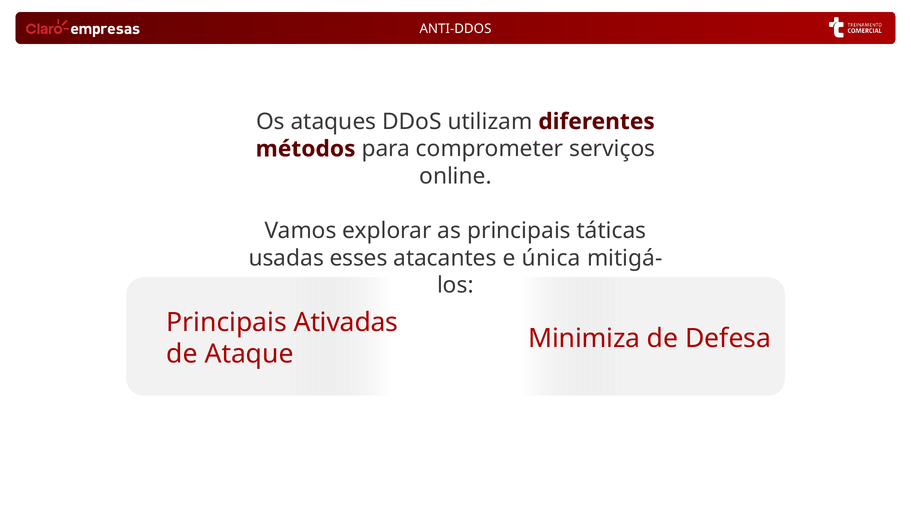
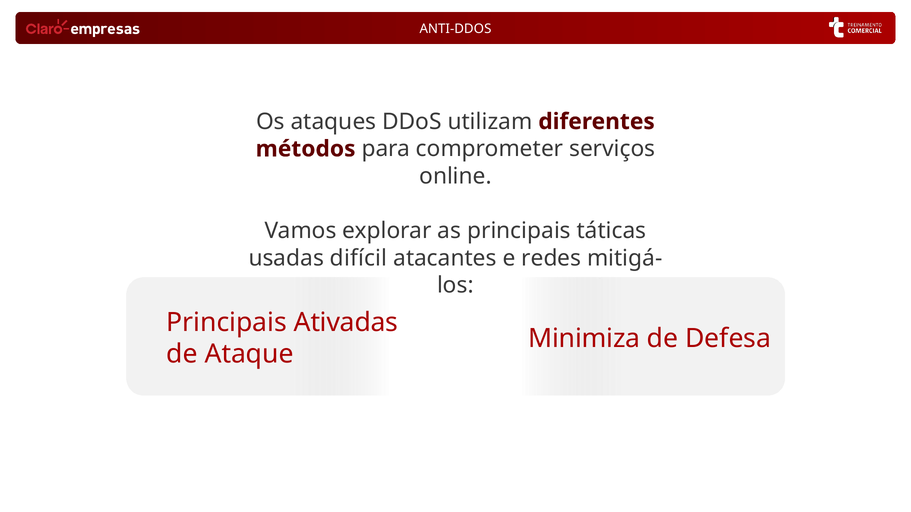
esses: esses -> difícil (358, 258)
única: única -> redes (551, 258)
